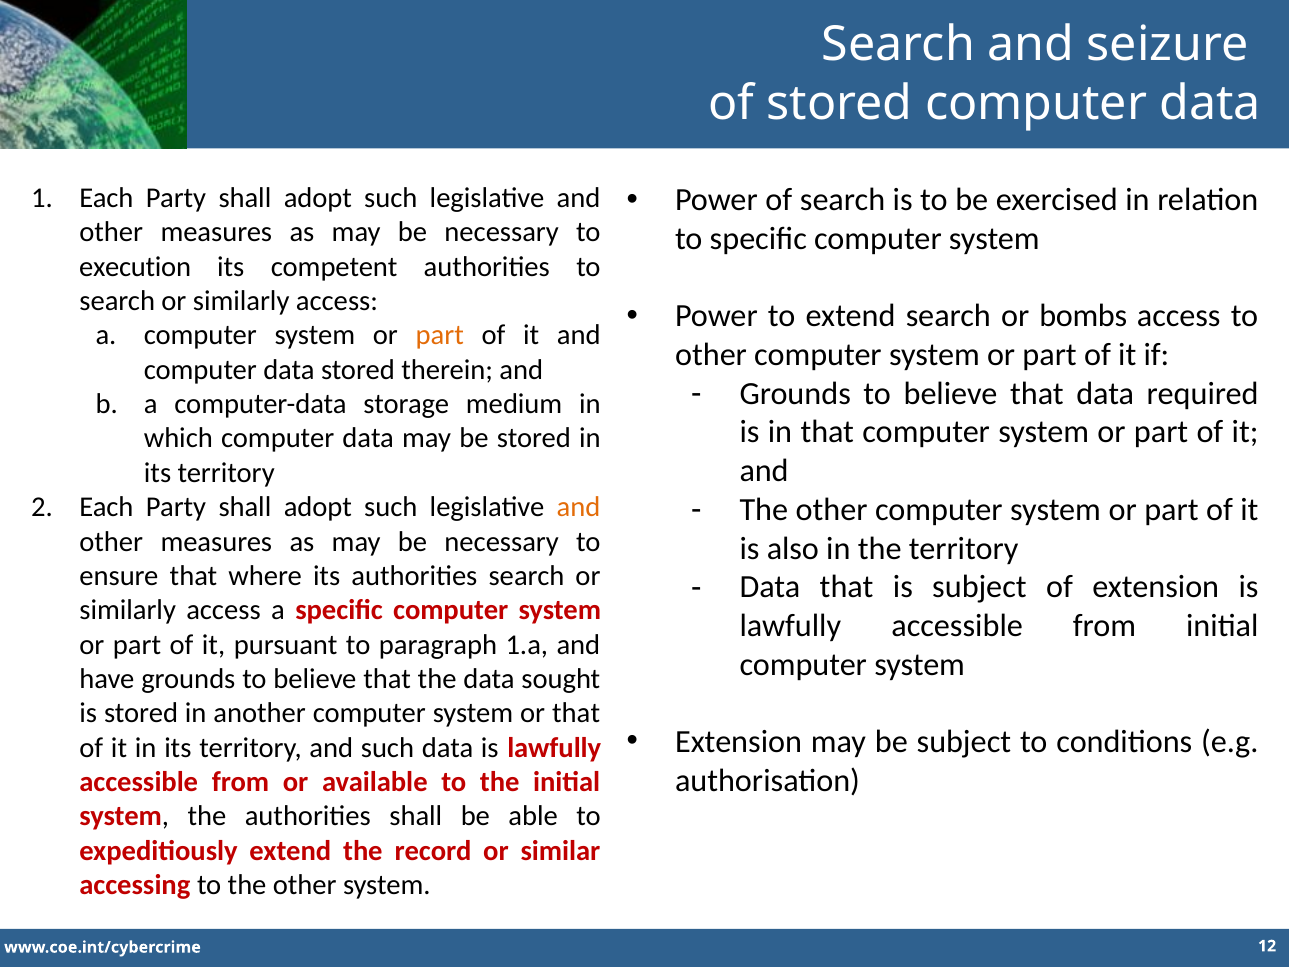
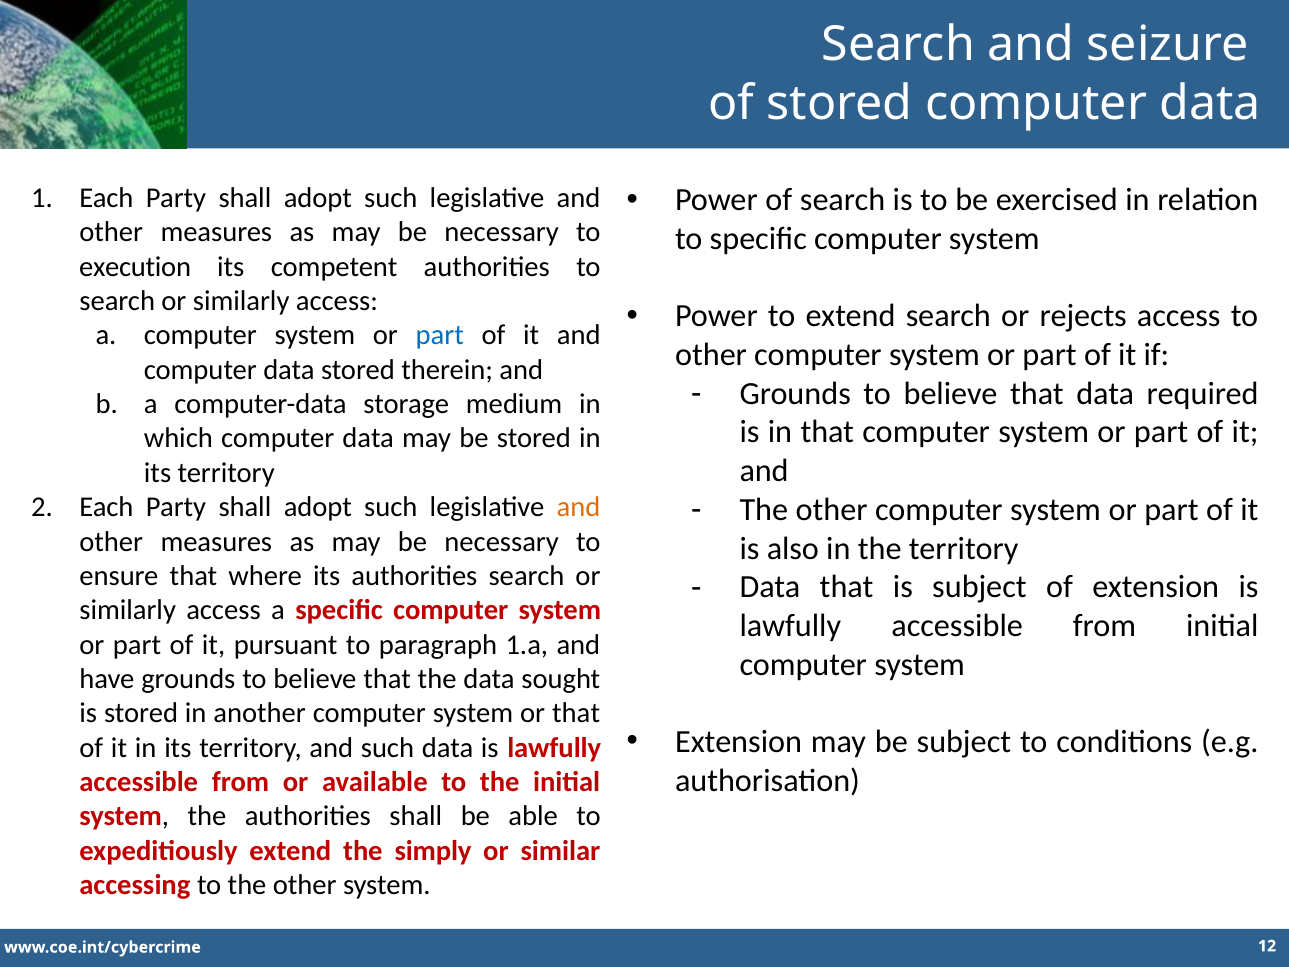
bombs: bombs -> rejects (1083, 316)
part colour: orange -> blue (440, 335)
record: record -> simply (433, 851)
